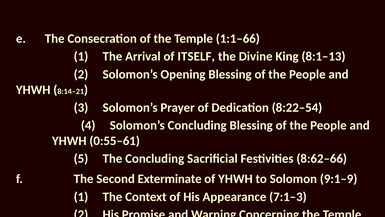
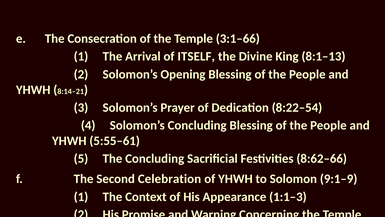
1:1–66: 1:1–66 -> 3:1–66 (238, 39)
0:55–61: 0:55–61 -> 5:55–61 (115, 141)
Exterminate: Exterminate -> Celebration (170, 179)
7:1–3: 7:1–3 -> 1:1–3 (288, 196)
